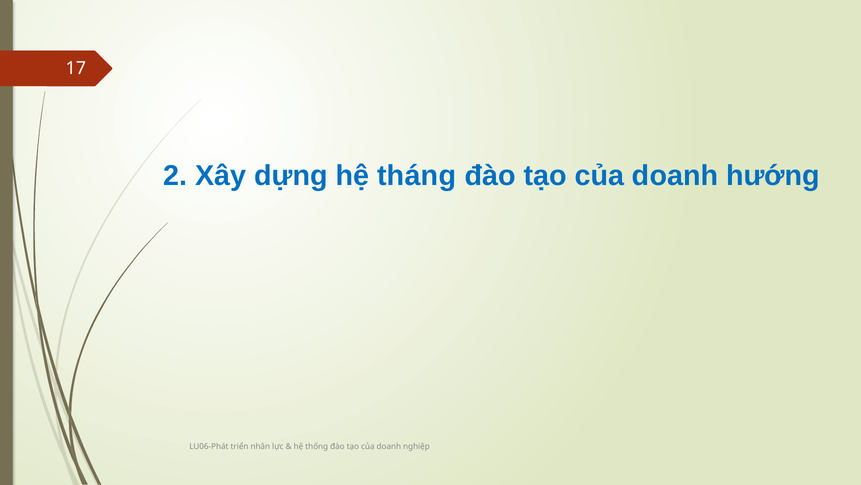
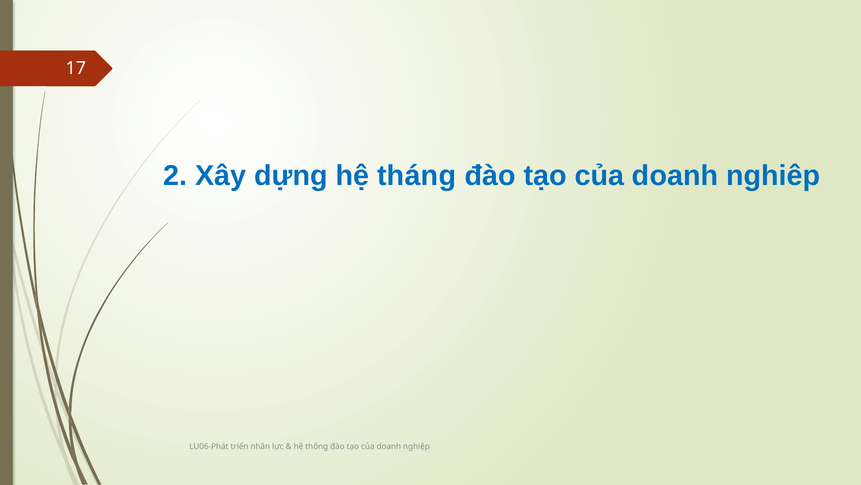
hướng: hướng -> nghiêp (773, 176)
